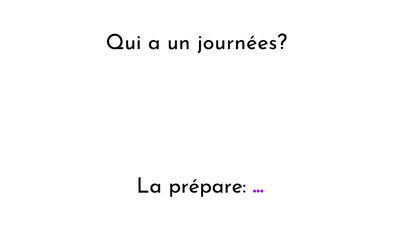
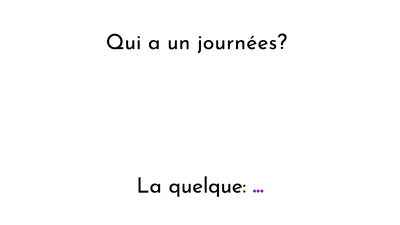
prépare: prépare -> quelque (207, 186)
